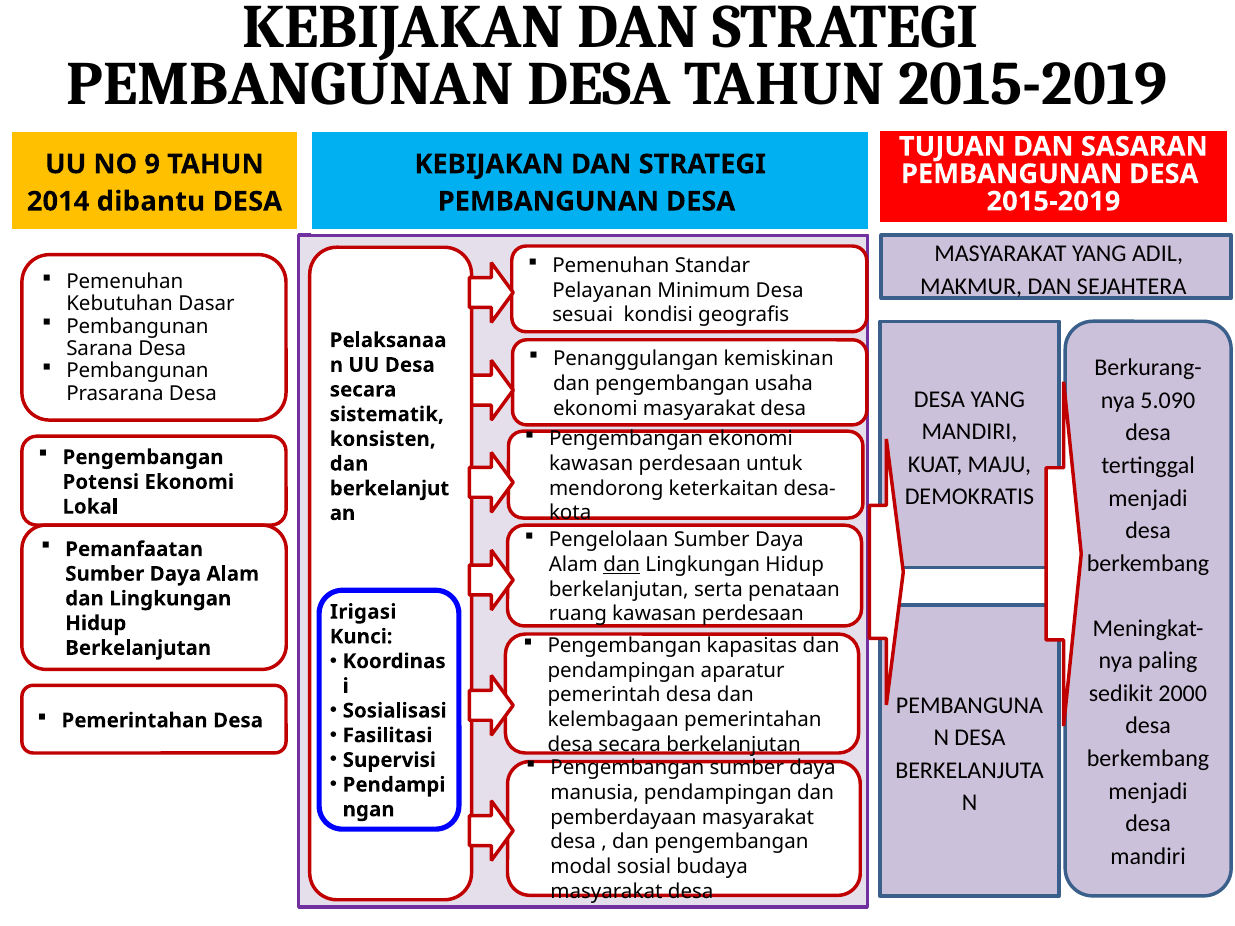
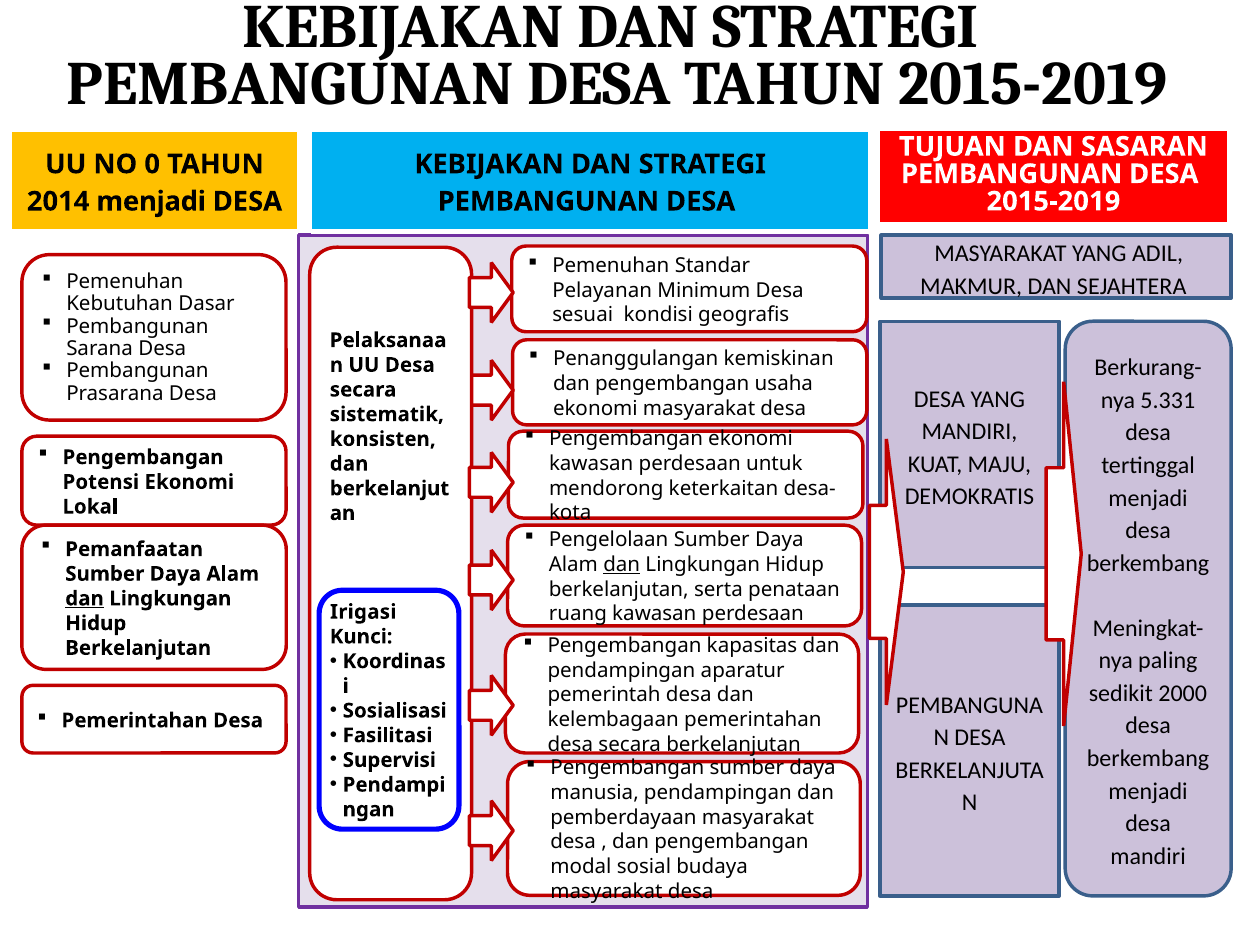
9: 9 -> 0 (152, 164)
2014 dibantu: dibantu -> menjadi (151, 202)
5.090: 5.090 -> 5.331 (1168, 400)
dan underline: none -> present (85, 599)
